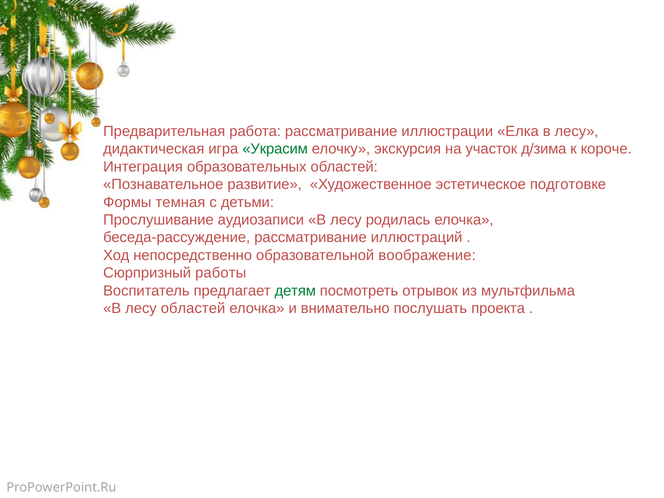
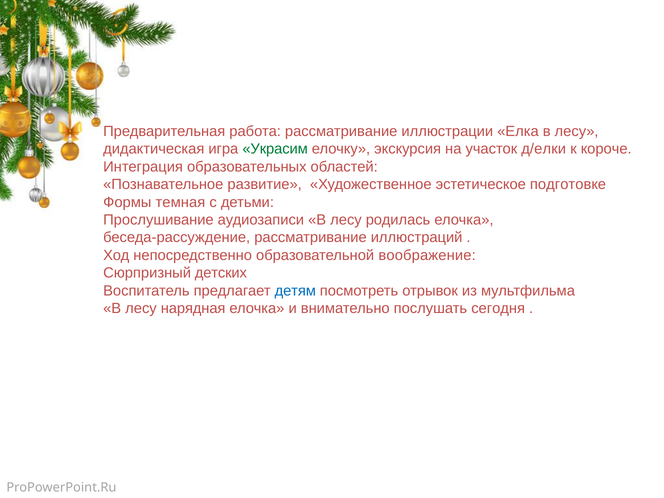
д/зима: д/зима -> д/елки (544, 149)
работы: работы -> детских (221, 273)
детям colour: green -> blue (295, 291)
лесу областей: областей -> нарядная (193, 308)
проекта: проекта -> сегодня (498, 308)
